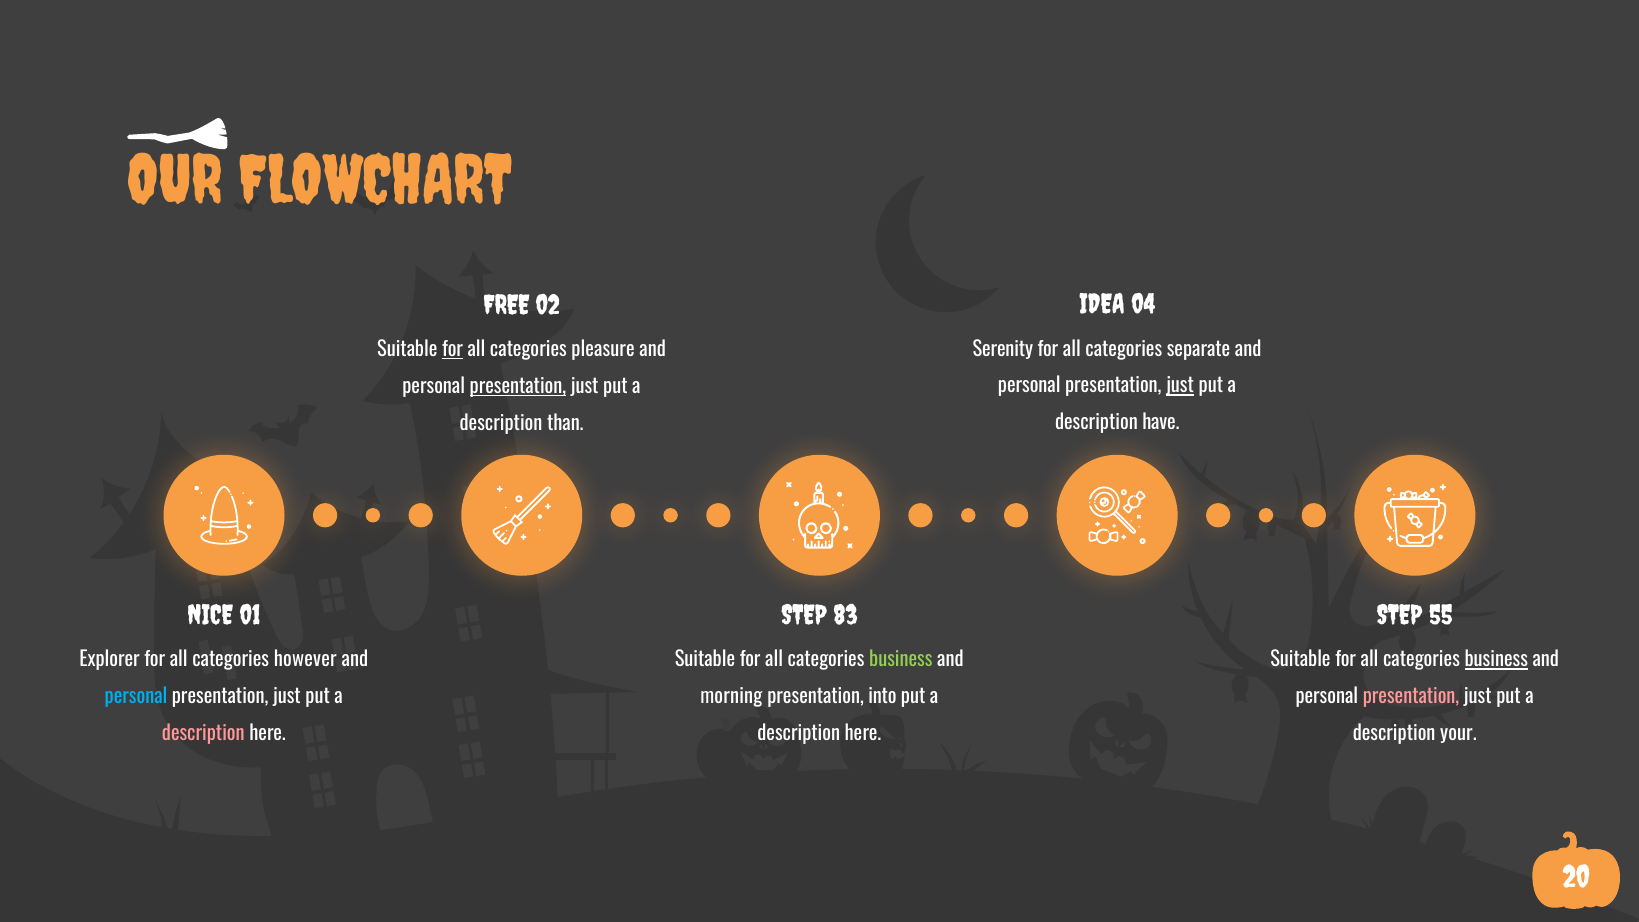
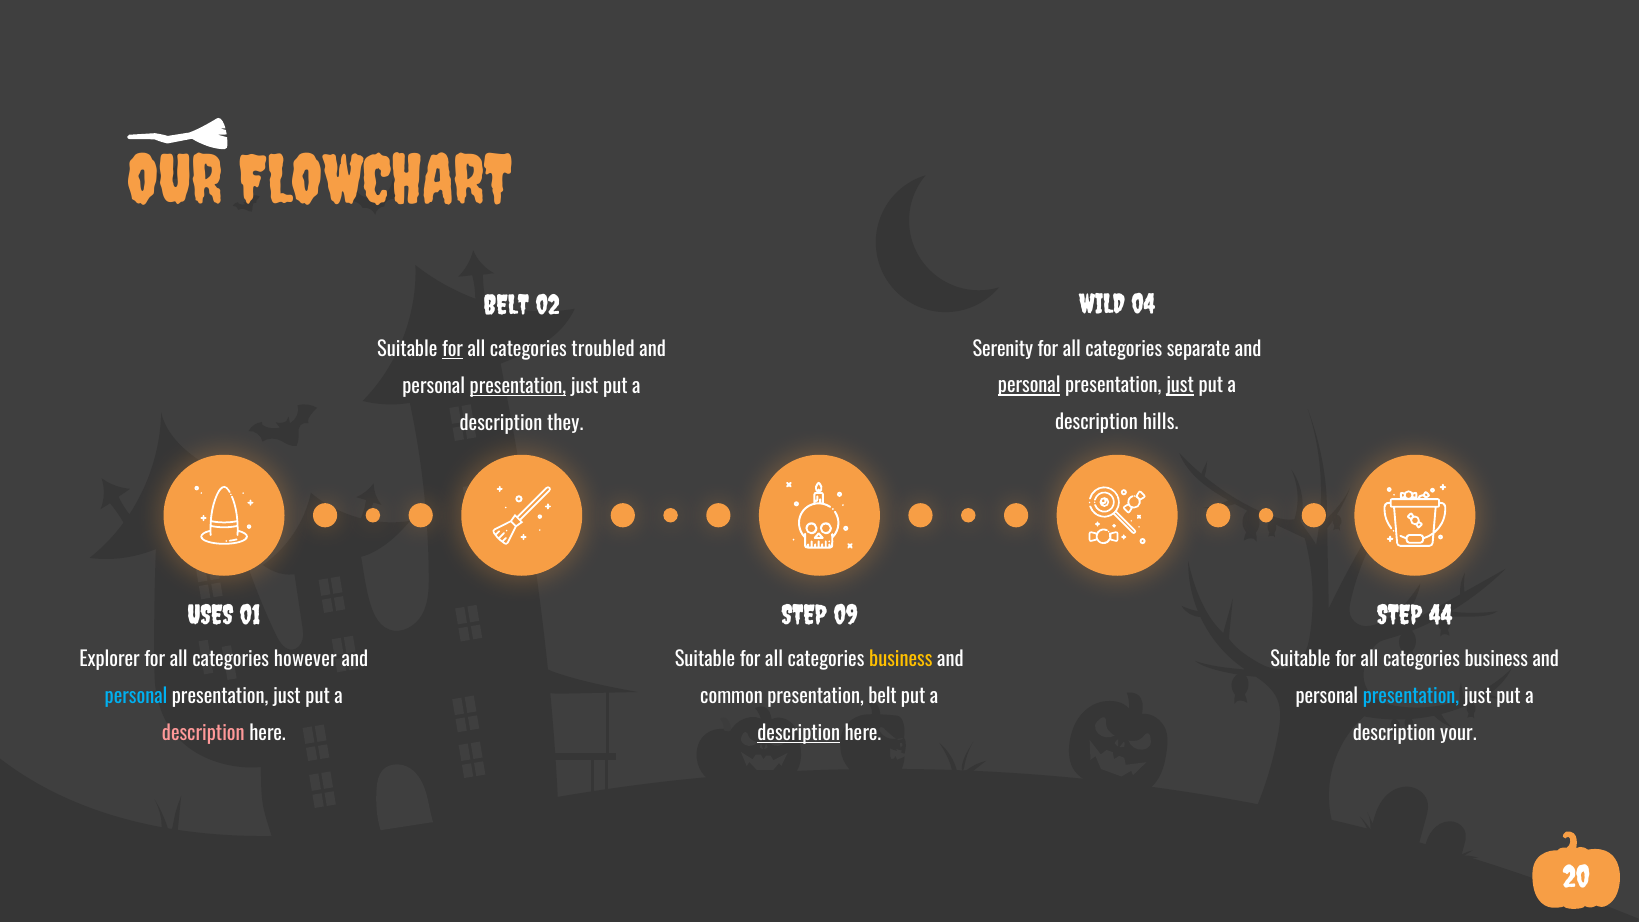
IDEA: IDEA -> WILD (1102, 305)
FREE: FREE -> BELT (506, 305)
pleasure: pleasure -> troubled (603, 350)
personal underline: none -> present (1029, 386)
have: have -> hills (1161, 423)
than: than -> they (565, 424)
NICE: NICE -> USES (210, 615)
83: 83 -> 09 (846, 615)
55: 55 -> 44 (1441, 615)
business colour: light green -> yellow (901, 660)
business underline: present -> none (1496, 660)
morning: morning -> common (731, 697)
presentation into: into -> belt (882, 697)
presentation colour: pink -> light blue (1411, 697)
description underline: none -> present (799, 734)
